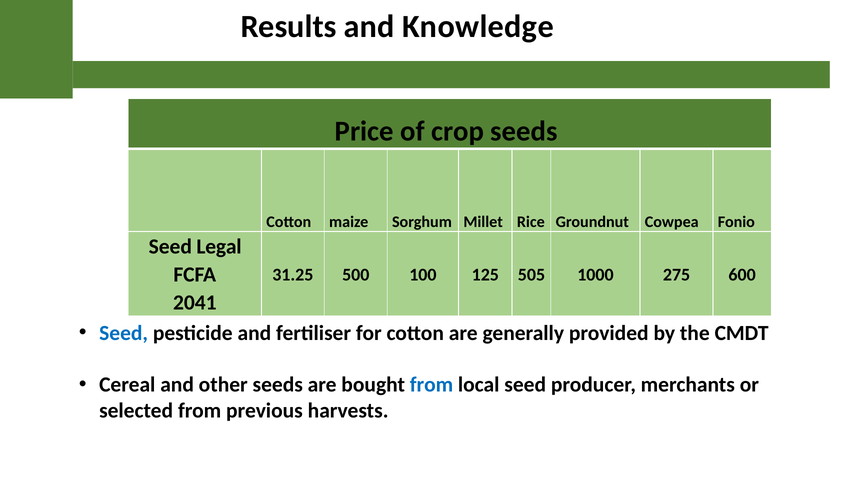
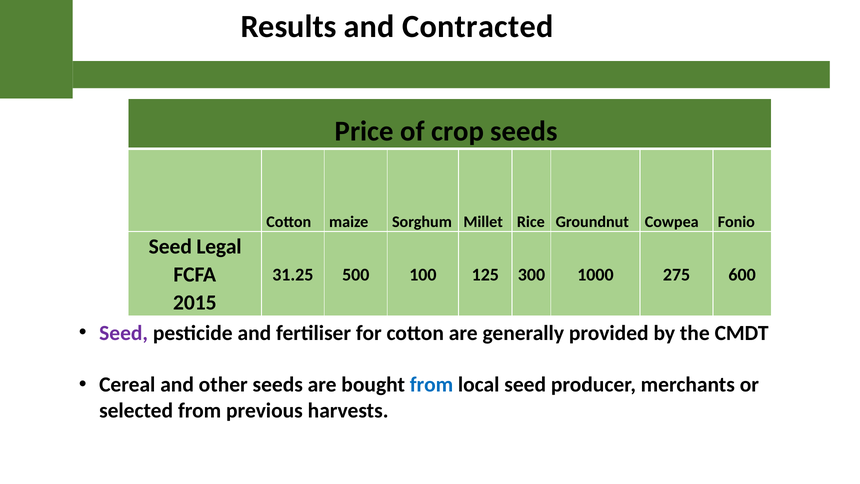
Knowledge: Knowledge -> Contracted (478, 27)
505: 505 -> 300 (531, 275)
2041: 2041 -> 2015 (195, 303)
Seed colour: blue -> purple (124, 333)
